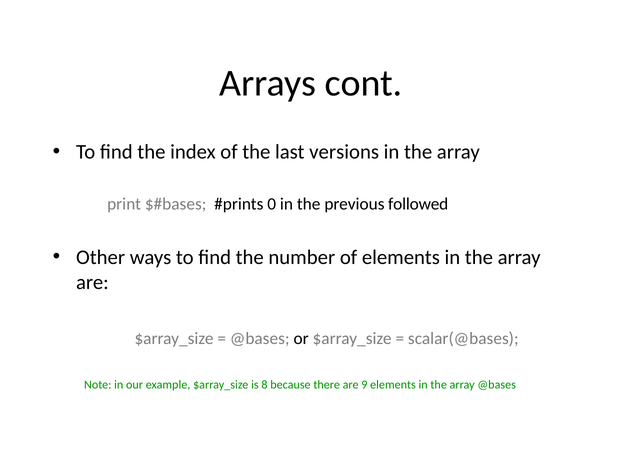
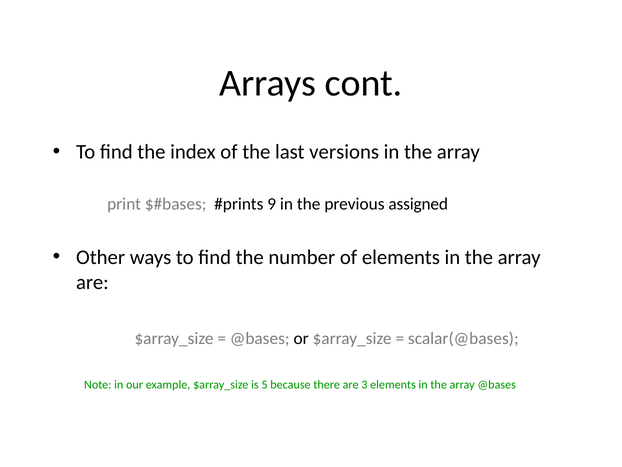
0: 0 -> 9 (272, 204)
followed: followed -> assigned (418, 204)
8: 8 -> 5 (264, 384)
9: 9 -> 3 (364, 384)
